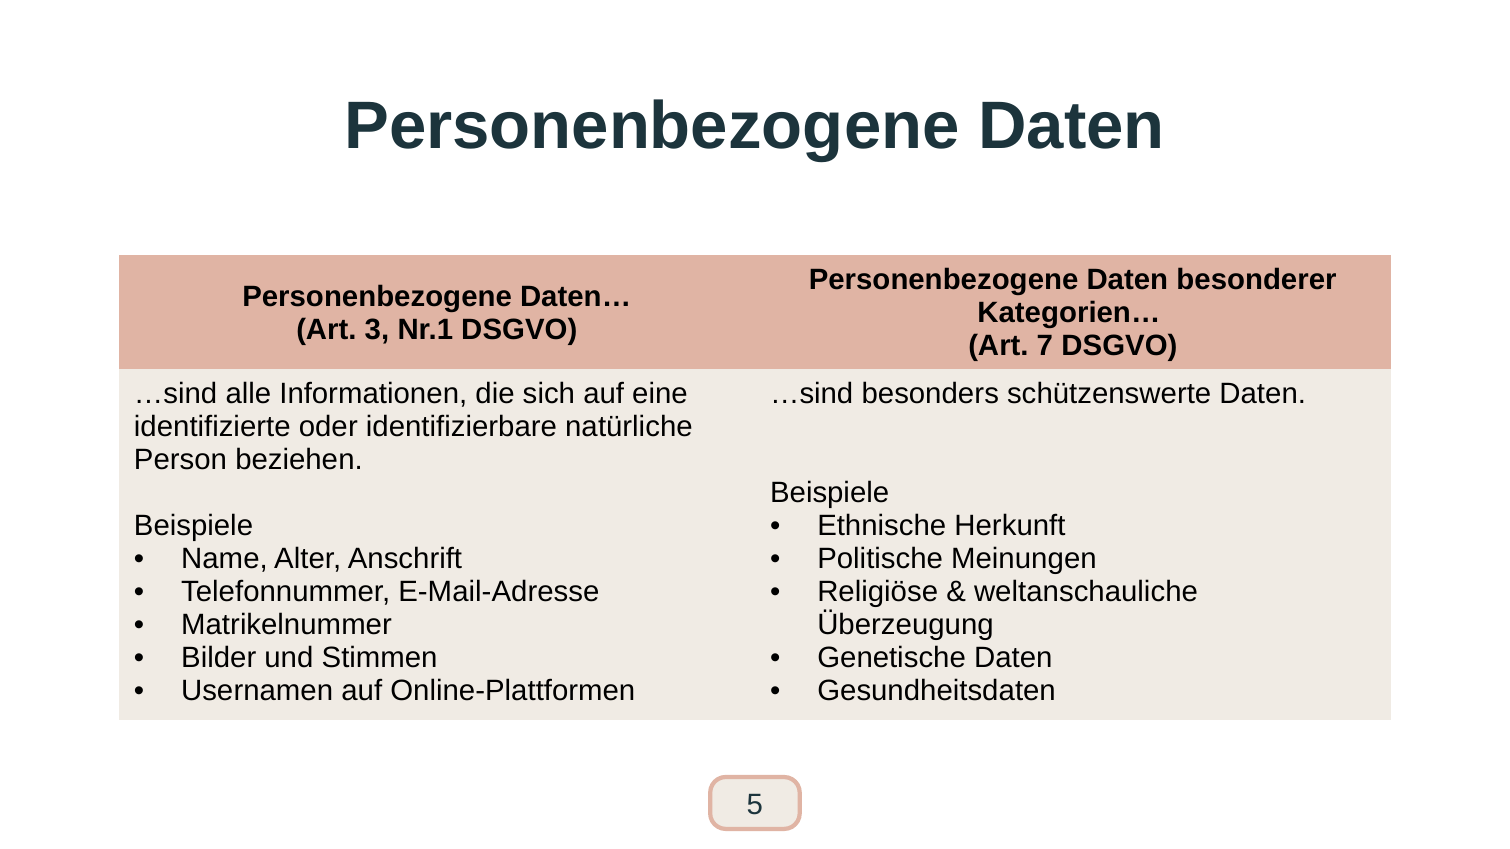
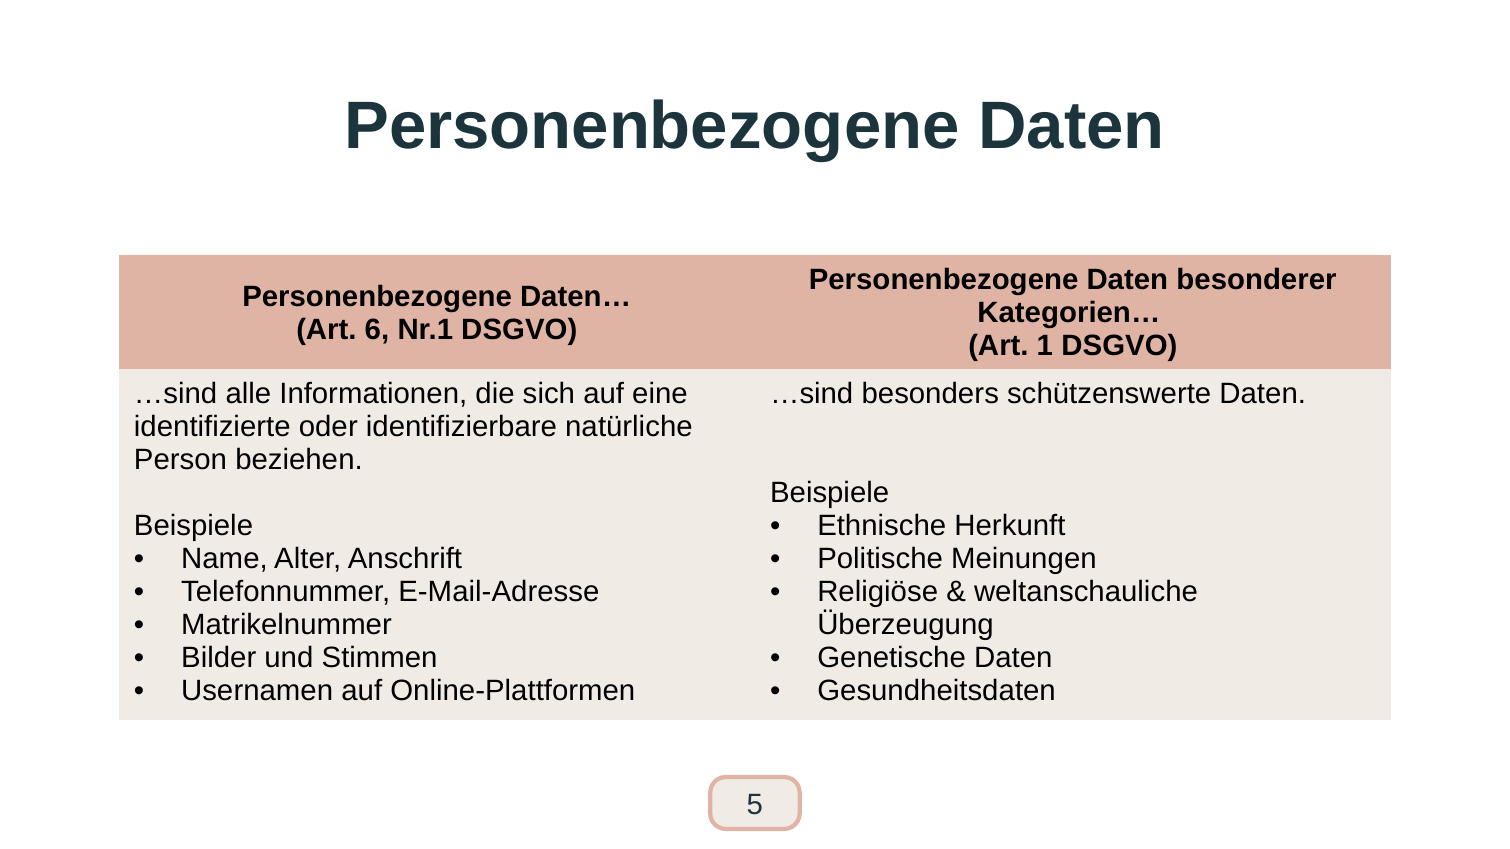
3: 3 -> 6 (377, 330)
7: 7 -> 1 (1045, 346)
